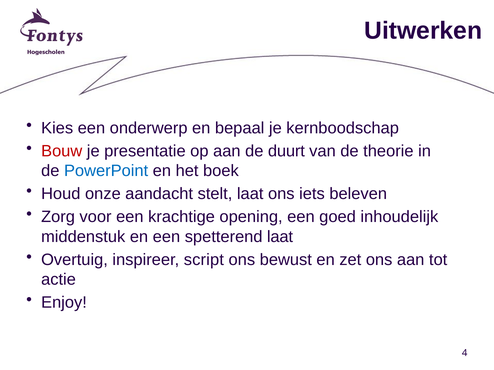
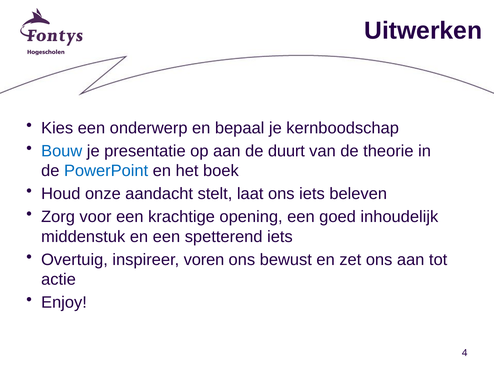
Bouw colour: red -> blue (62, 151)
spetterend laat: laat -> iets (280, 237)
script: script -> voren (204, 260)
